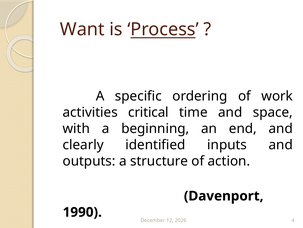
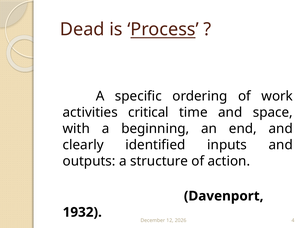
Want: Want -> Dead (82, 29)
1990: 1990 -> 1932 (82, 212)
